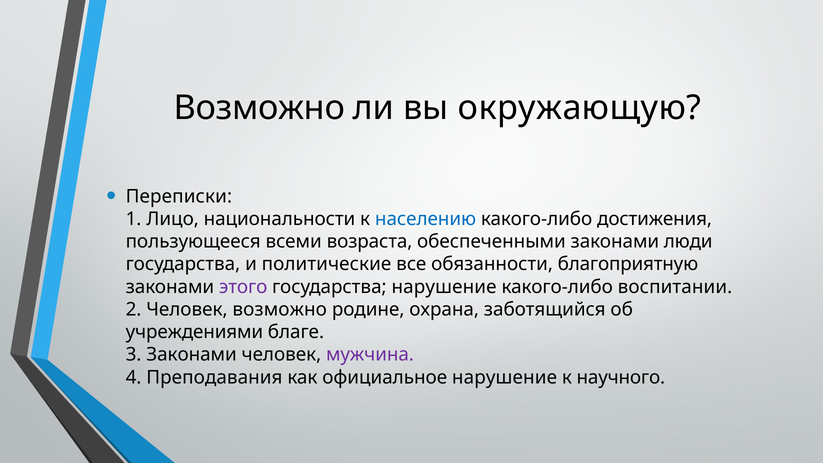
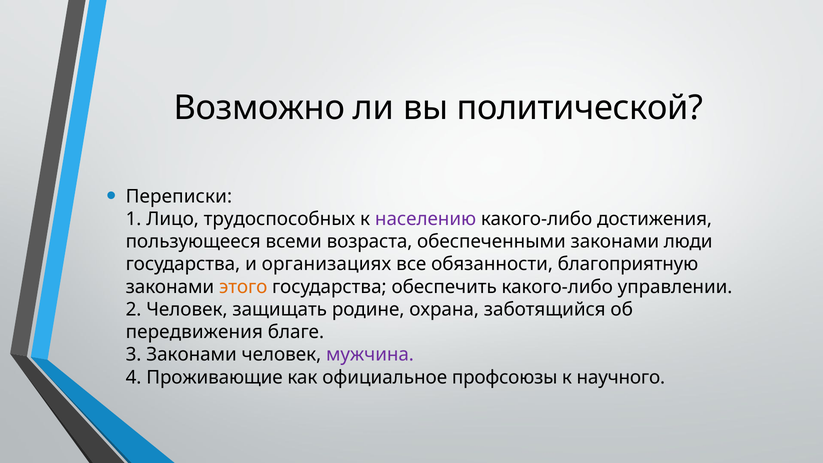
окружающую: окружающую -> политической (580, 108)
национальности: национальности -> трудоспособных (279, 219)
населению colour: blue -> purple (426, 219)
политические: политические -> организациях (326, 264)
этого colour: purple -> orange (243, 287)
государства нарушение: нарушение -> обеспечить (444, 287)
воспитании: воспитании -> управлении (675, 287)
Человек возможно: возможно -> защищать (280, 309)
учреждениями: учреждениями -> передвижения (194, 332)
Преподавания: Преподавания -> Проживающие (215, 377)
официальное нарушение: нарушение -> профсоюзы (505, 377)
